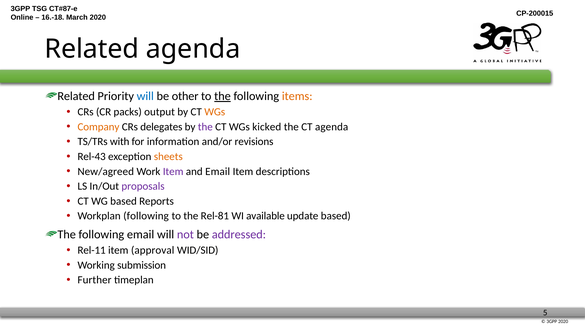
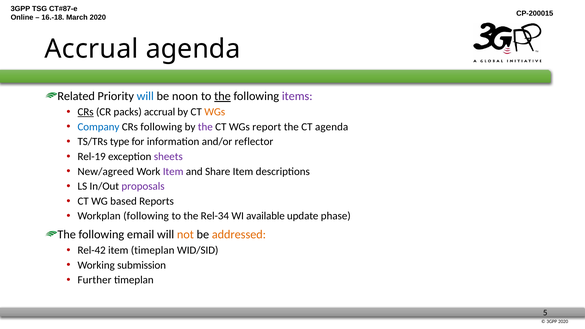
Related: Related -> Accrual (92, 49)
other: other -> noon (185, 96)
items colour: orange -> purple (297, 96)
CRs underline: none -> present (86, 112)
packs output: output -> accrual (160, 112)
Company colour: orange -> blue (98, 127)
CRs delegates: delegates -> following (161, 127)
kicked: kicked -> report (267, 127)
with: with -> type (120, 142)
revisions: revisions -> reflector (254, 142)
Rel-43: Rel-43 -> Rel-19 (92, 157)
sheets colour: orange -> purple (168, 157)
and Email: Email -> Share (218, 171)
Rel-81: Rel-81 -> Rel-34 (215, 216)
update based: based -> phase (336, 216)
not colour: purple -> orange (185, 235)
addressed colour: purple -> orange (239, 235)
Rel-11: Rel-11 -> Rel-42 (92, 250)
item approval: approval -> timeplan (153, 250)
